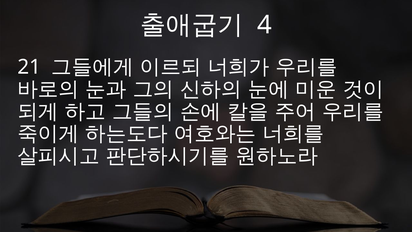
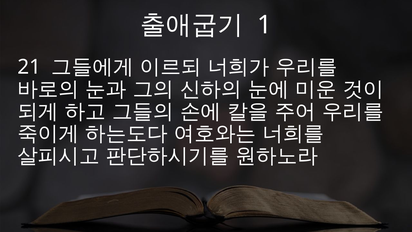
4: 4 -> 1 (264, 25)
